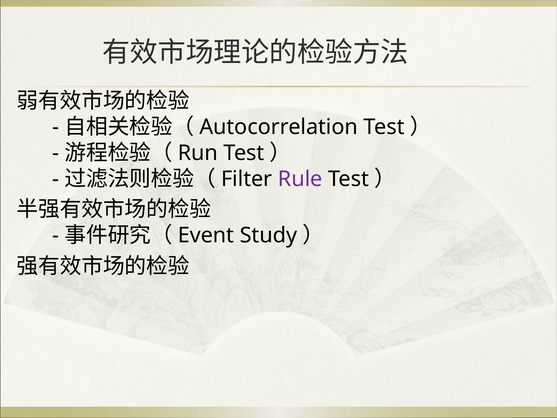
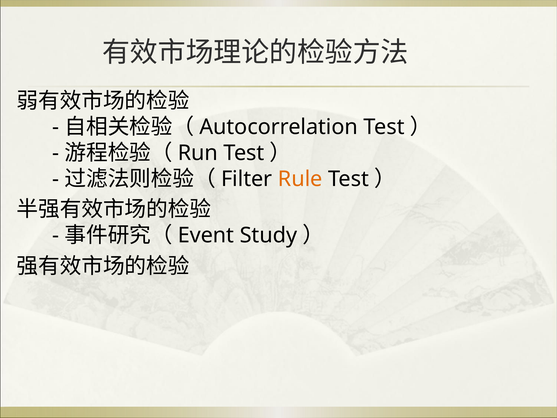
Rule colour: purple -> orange (300, 179)
